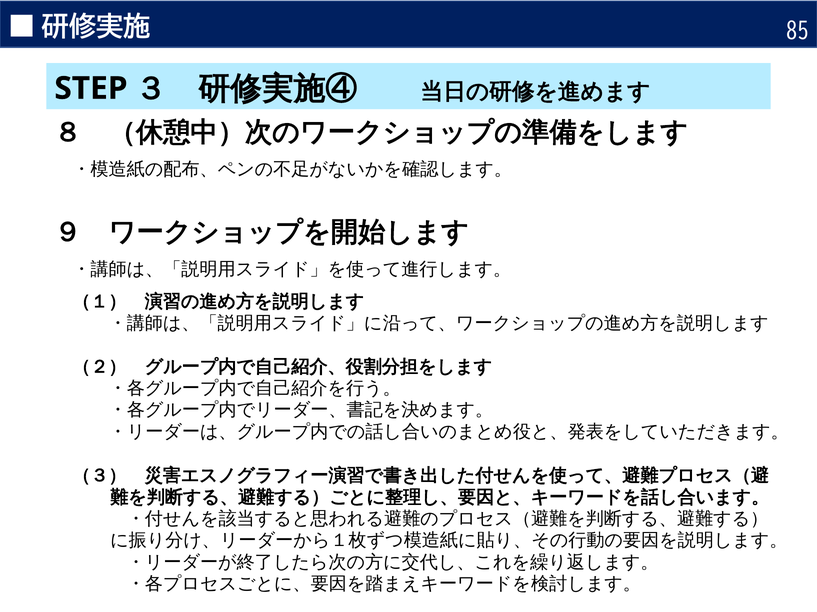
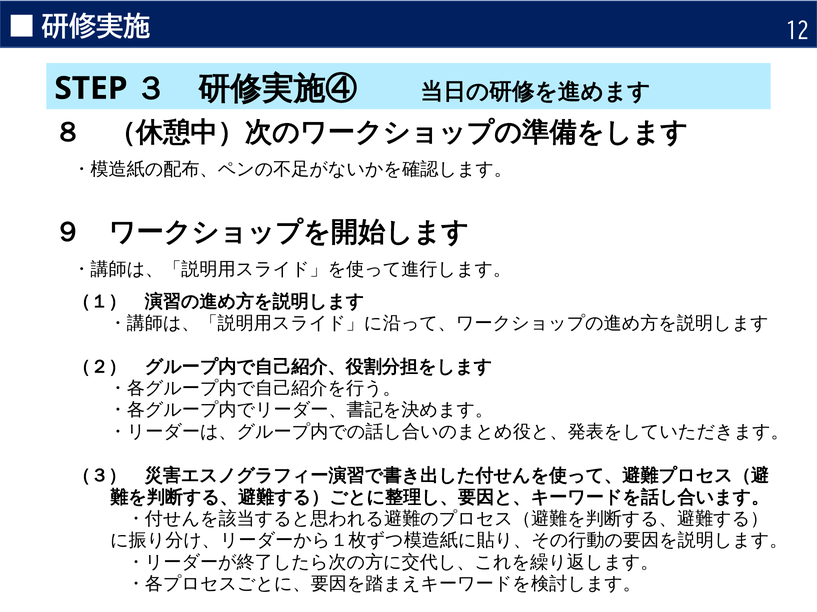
85: 85 -> 12 (797, 31)
